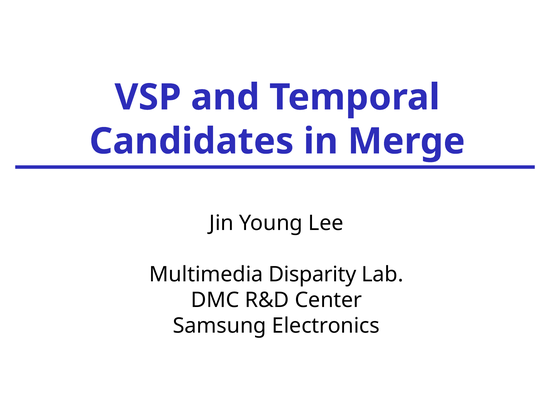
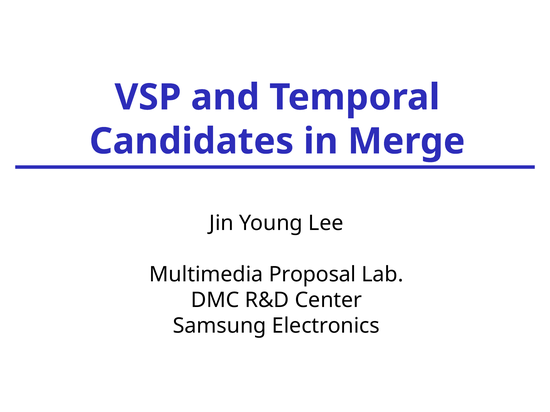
Disparity: Disparity -> Proposal (312, 275)
